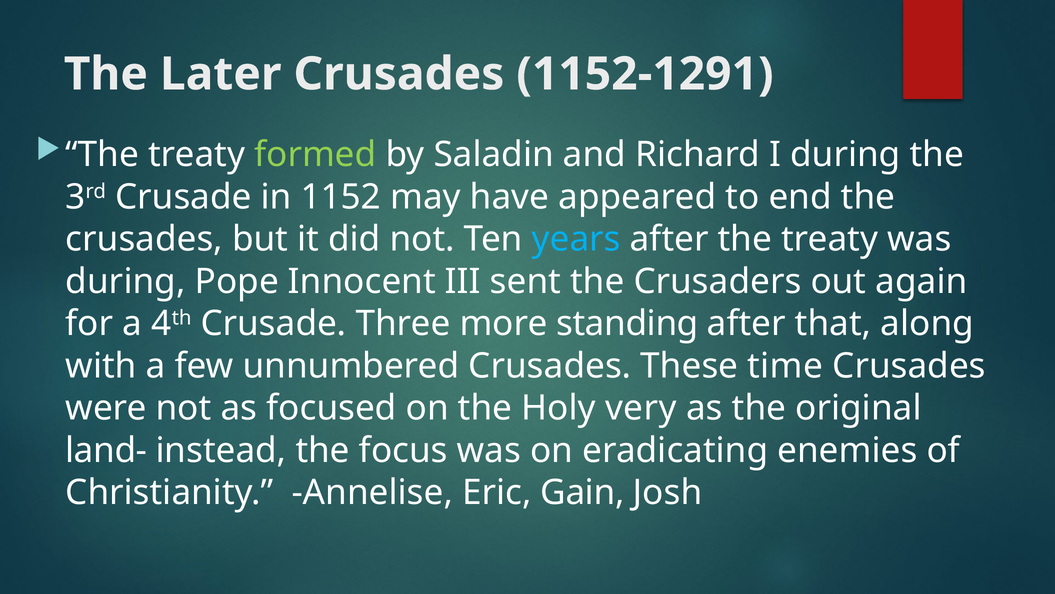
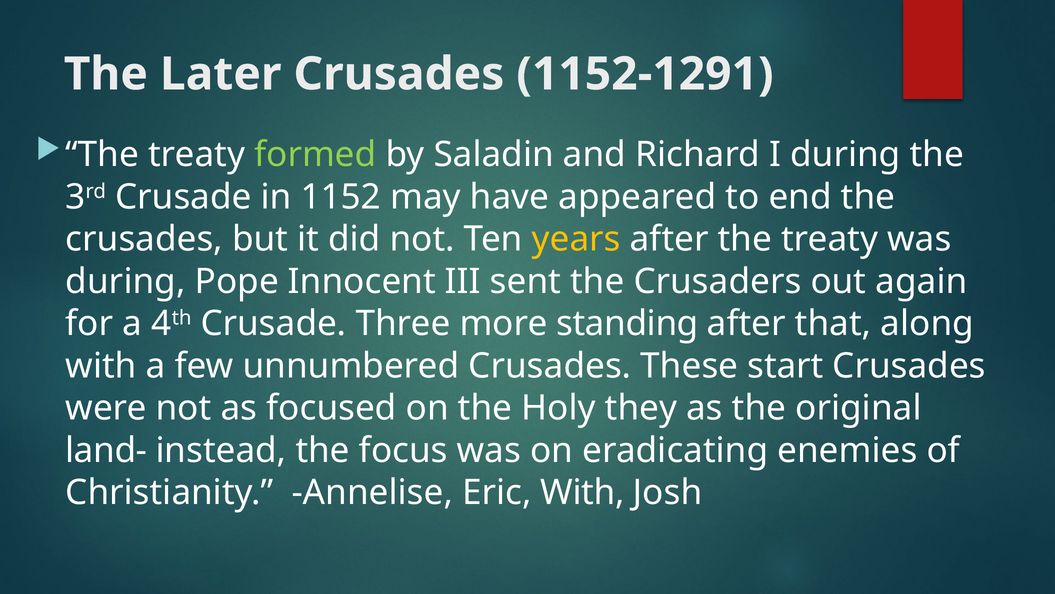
years colour: light blue -> yellow (576, 239)
time: time -> start (785, 366)
very: very -> they (641, 408)
Eric Gain: Gain -> With (582, 492)
